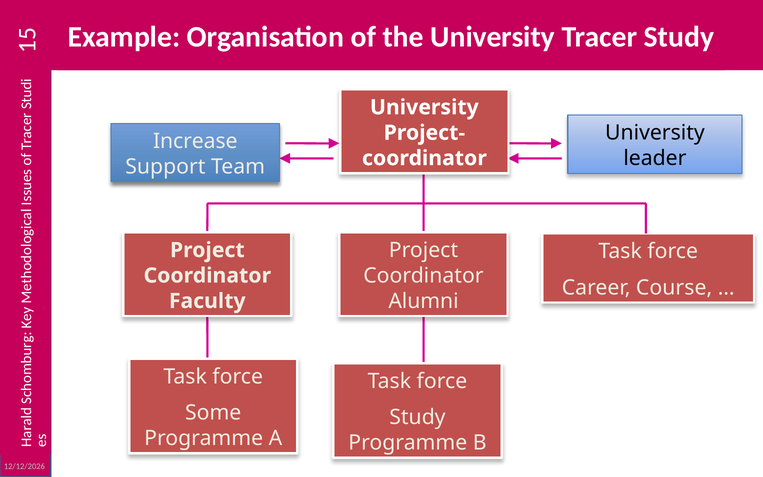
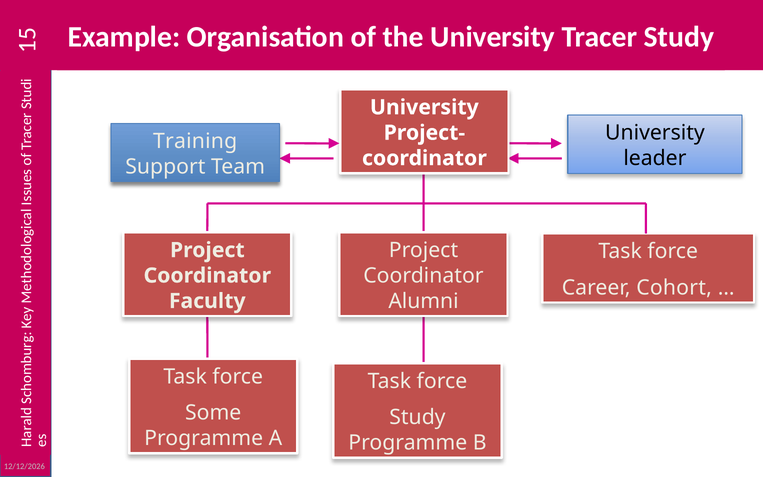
Increase: Increase -> Training (195, 141)
Course: Course -> Cohort (674, 287)
